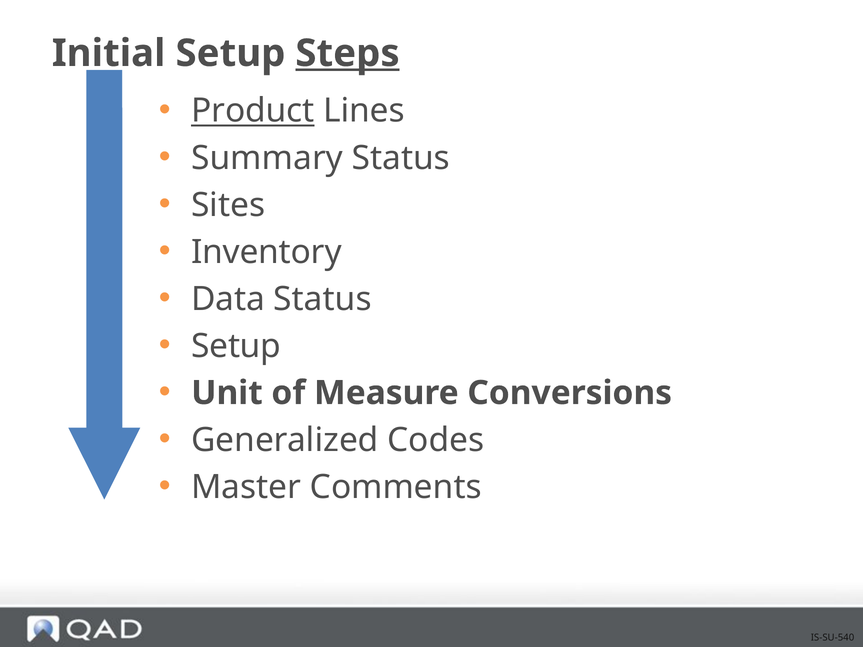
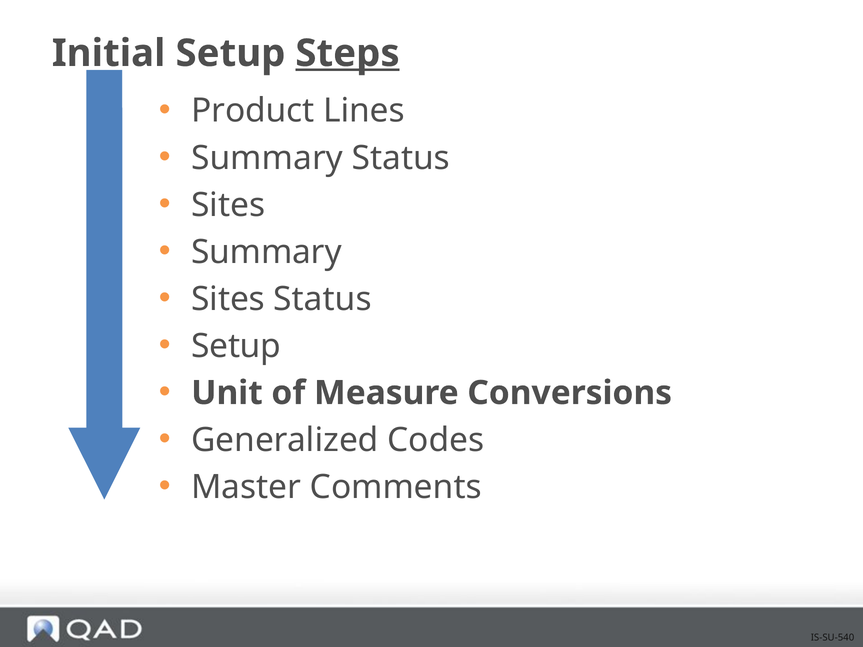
Product underline: present -> none (253, 111)
Inventory: Inventory -> Summary (266, 252)
Data: Data -> Sites (228, 299)
